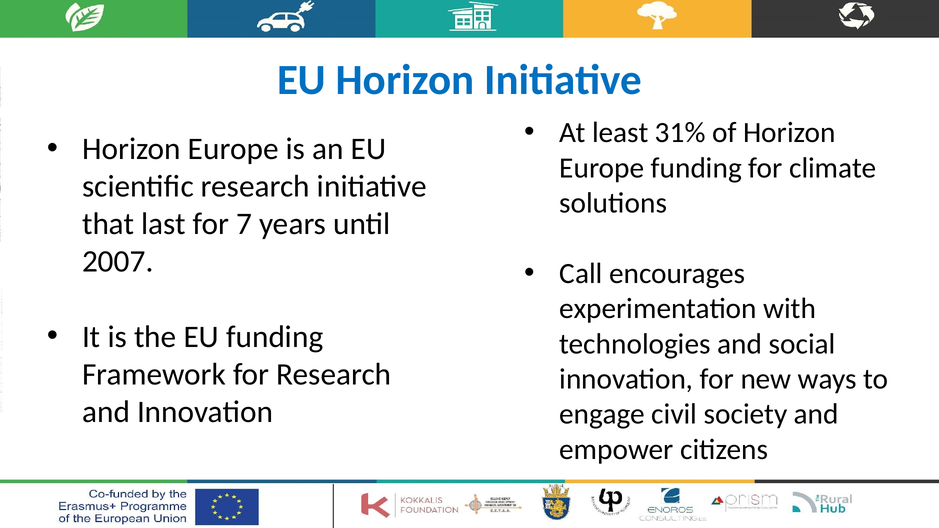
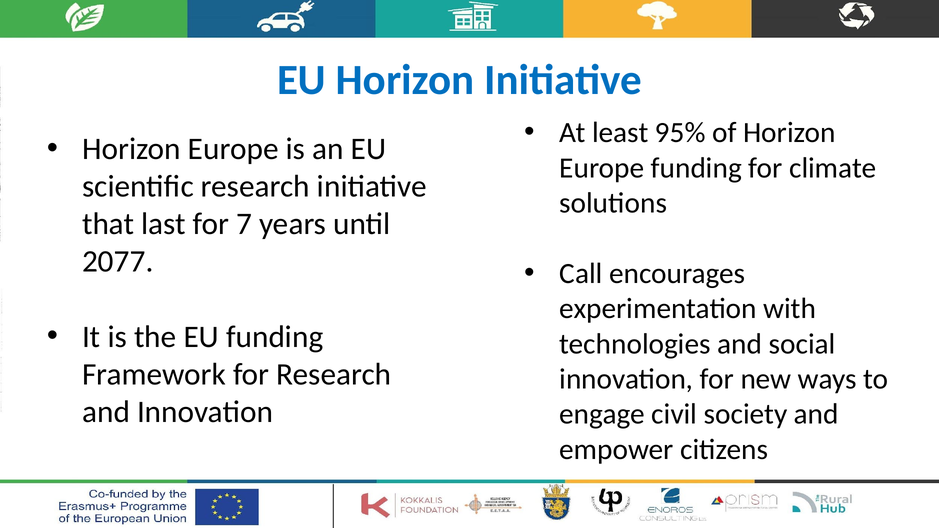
31%: 31% -> 95% (680, 133)
2007: 2007 -> 2077 (118, 262)
